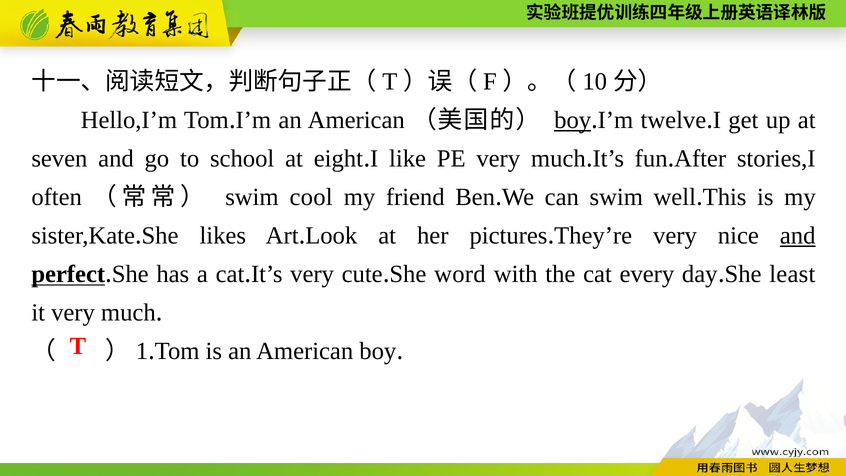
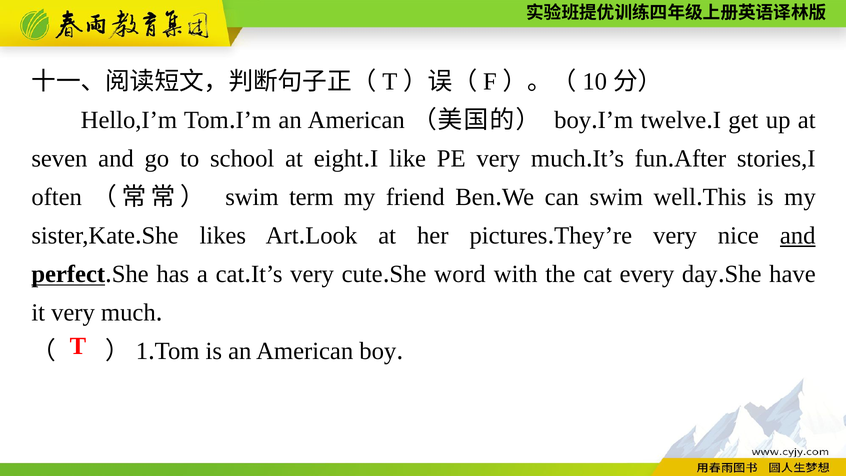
boy underline: present -> none (573, 120)
cool: cool -> term (311, 197)
least: least -> have (792, 274)
